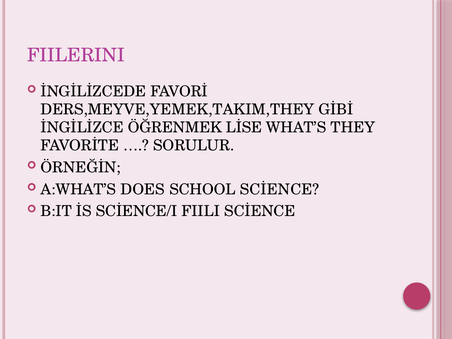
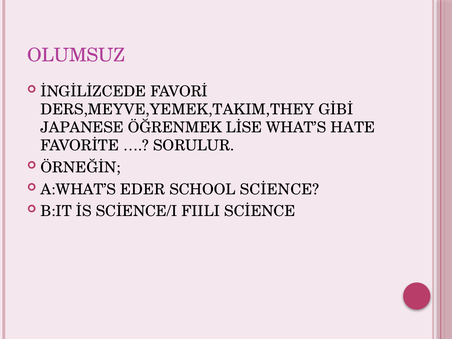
FIILERINI: FIILERINI -> OLUMSUZ (76, 55)
İNGİLİZCE: İNGİLİZCE -> JAPANESE (82, 128)
THEY: THEY -> HATE (353, 128)
DOES: DOES -> EDER (143, 189)
